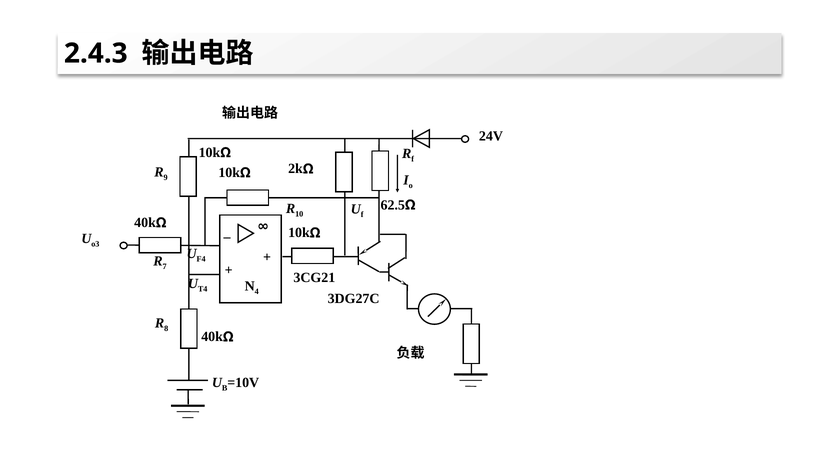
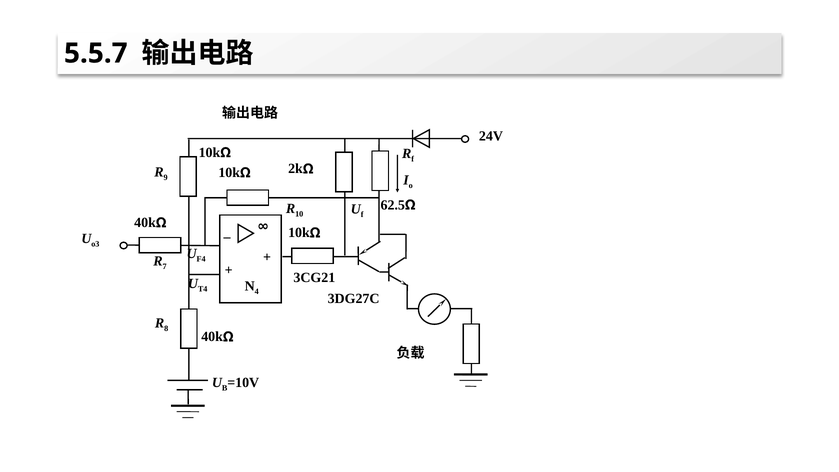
2.4.3: 2.4.3 -> 5.5.7 (96, 53)
